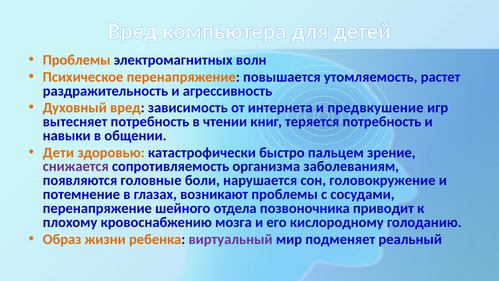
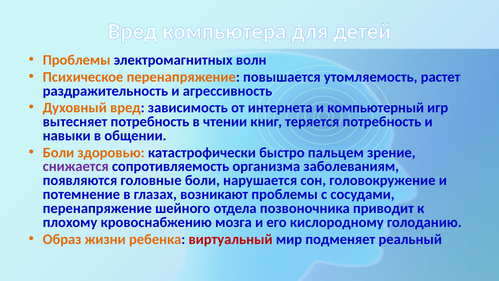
предвкушение: предвкушение -> компьютерный (376, 108)
Дети: Дети -> Боли (58, 152)
виртуальный colour: purple -> red (231, 239)
